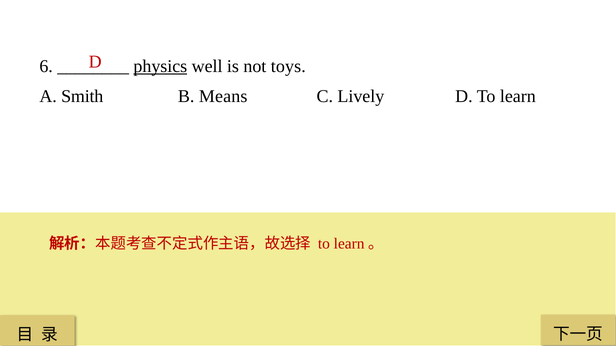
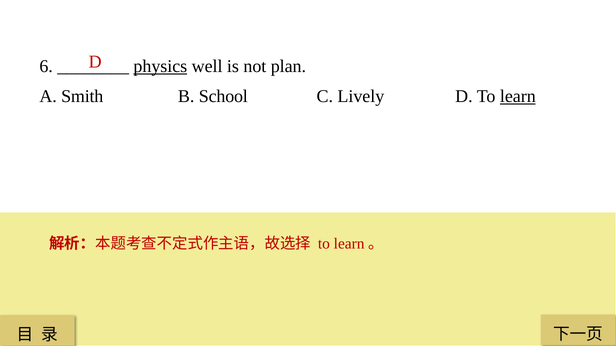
toys: toys -> plan (288, 66)
Means: Means -> School (223, 97)
learn underline: none -> present (518, 97)
